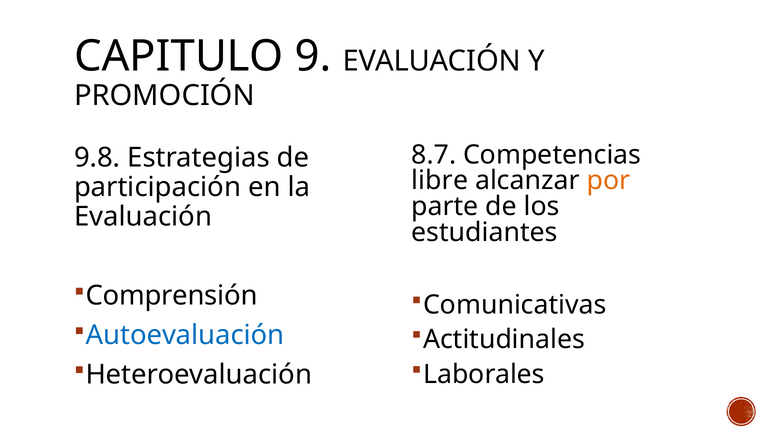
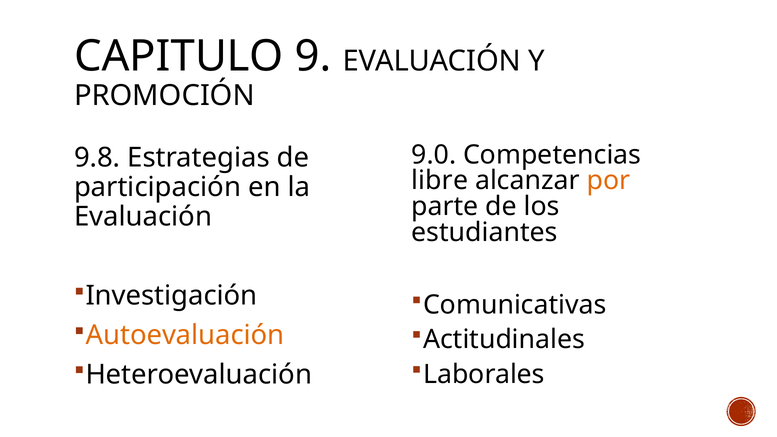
8.7: 8.7 -> 9.0 (434, 155)
Comprensión: Comprensión -> Investigación (172, 296)
Autoevaluación colour: blue -> orange (185, 335)
